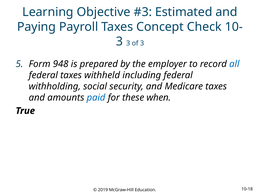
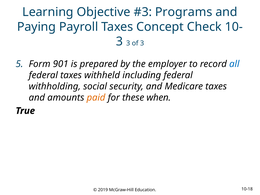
Estimated: Estimated -> Programs (184, 12)
948: 948 -> 901 (61, 64)
paid colour: blue -> orange (96, 98)
